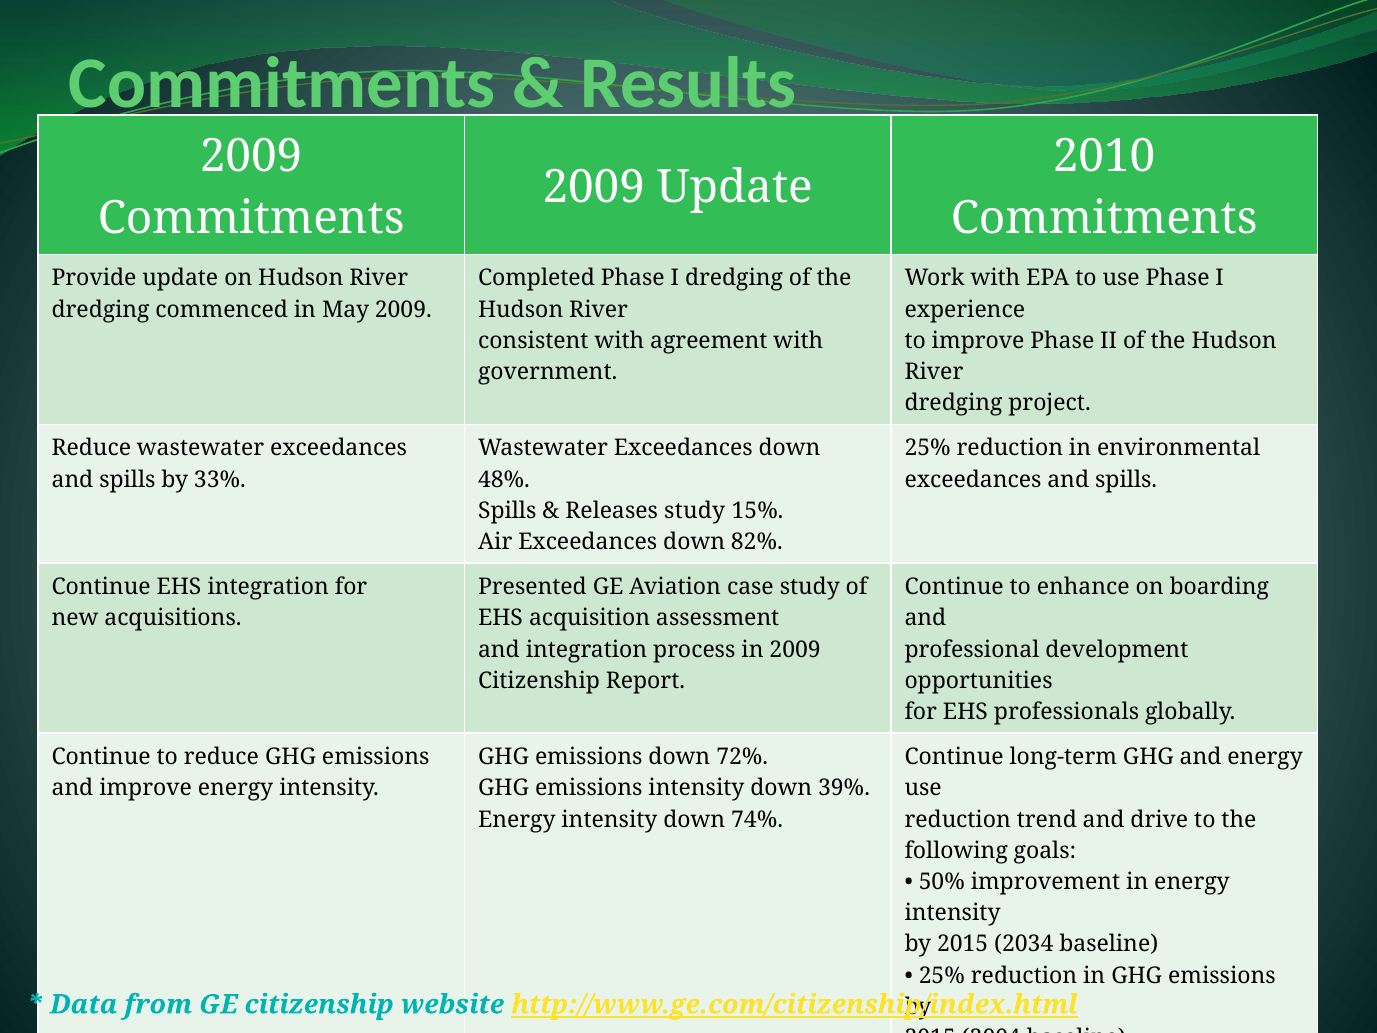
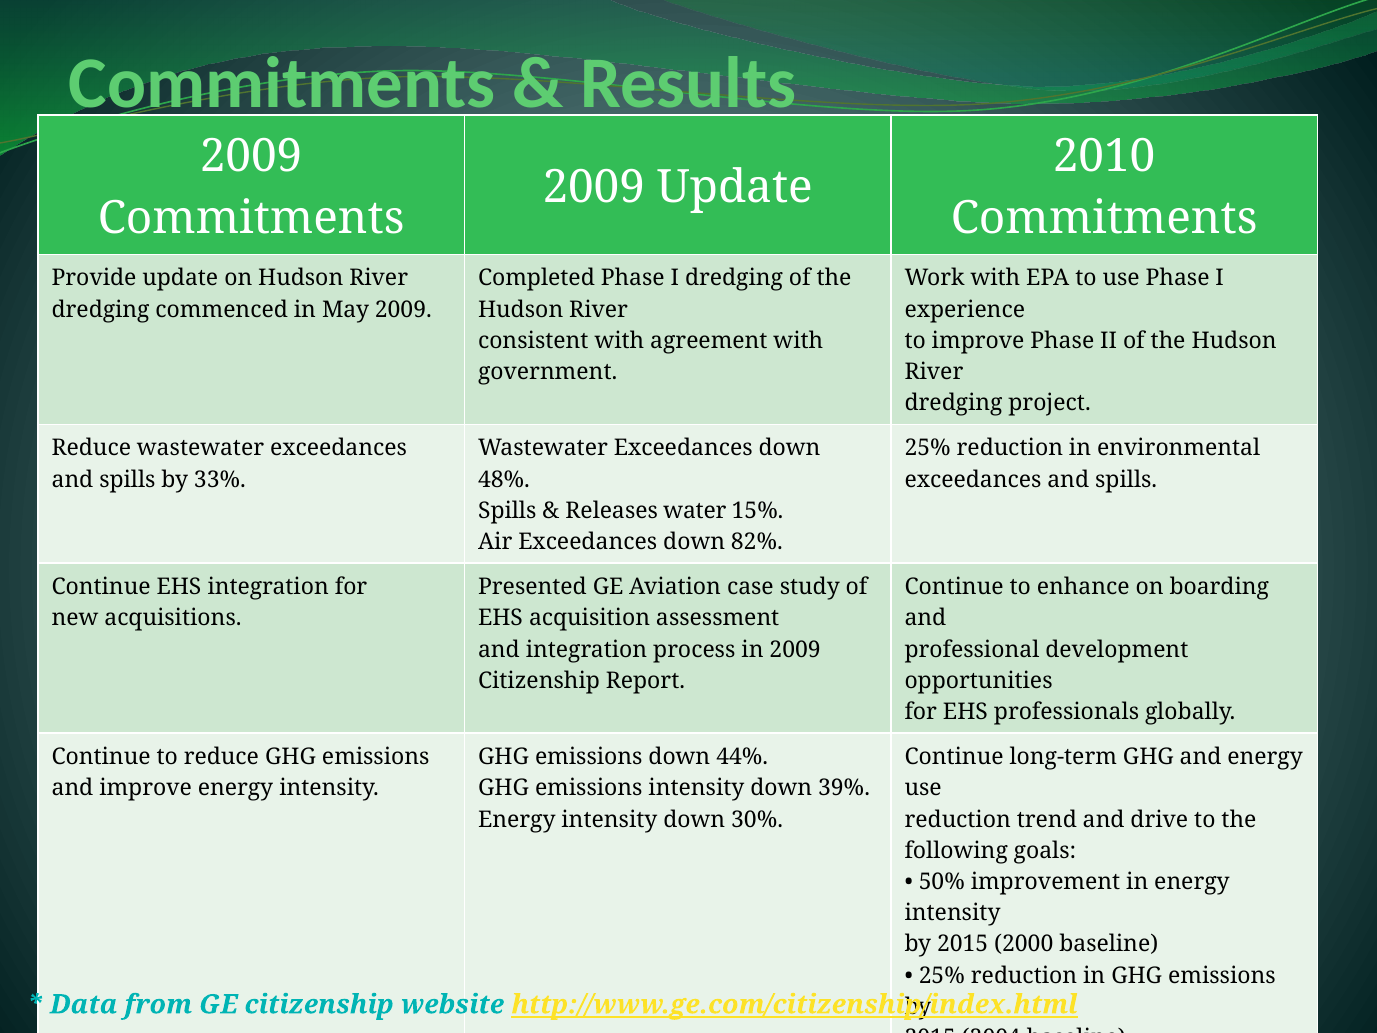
Releases study: study -> water (695, 511)
72%: 72% -> 44% (742, 757)
down 74%: 74% -> 30% (757, 819)
2034: 2034 -> 2000 (1024, 944)
